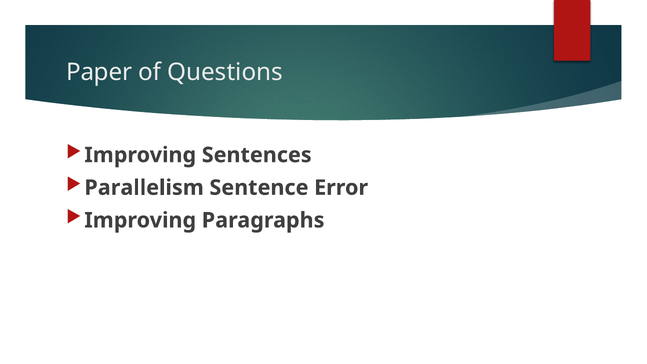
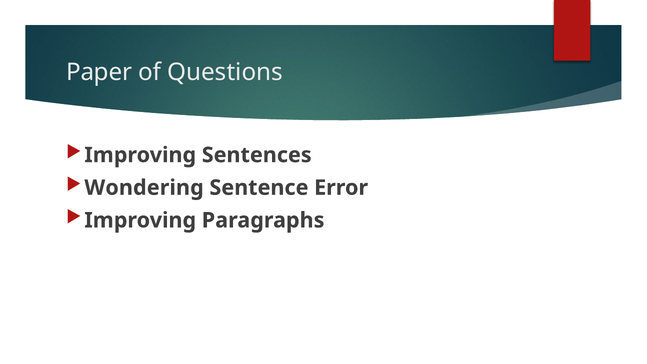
Parallelism: Parallelism -> Wondering (144, 188)
